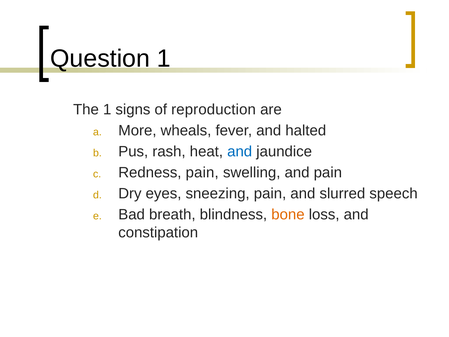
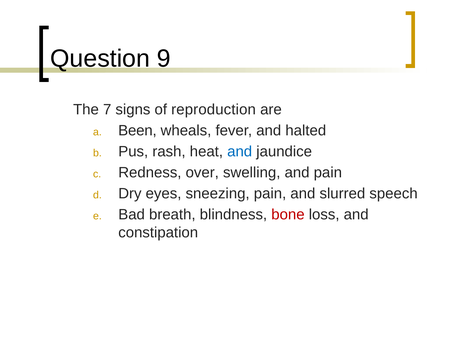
Question 1: 1 -> 9 (164, 59)
The 1: 1 -> 7 (107, 110)
More: More -> Been (137, 131)
Redness pain: pain -> over (202, 172)
bone colour: orange -> red (288, 214)
